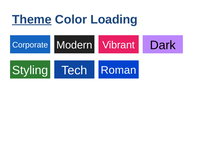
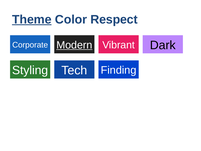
Loading: Loading -> Respect (114, 19)
Modern underline: none -> present (74, 45)
Roman: Roman -> Finding (119, 70)
